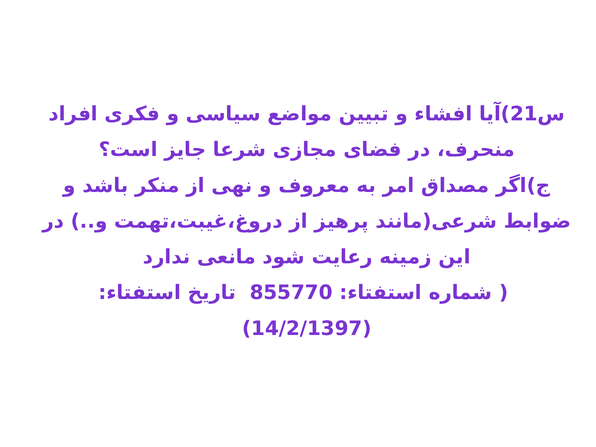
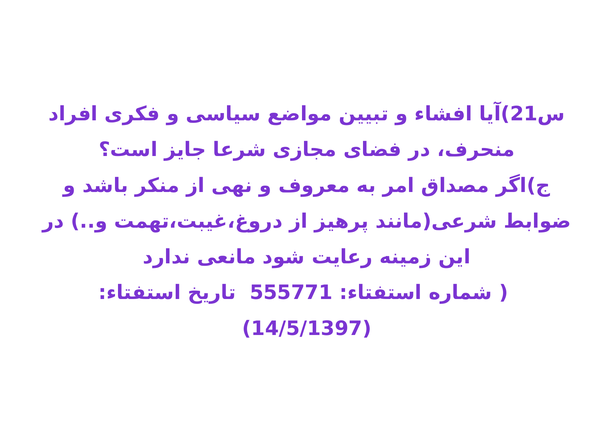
855770: 855770 -> 555771 (291, 293)
14/2/1397: 14/2/1397 -> 14/5/1397 (307, 328)
